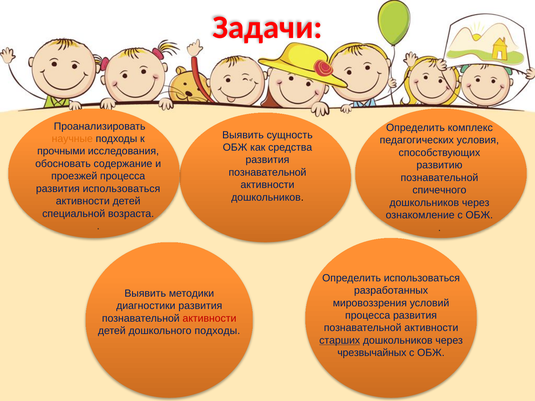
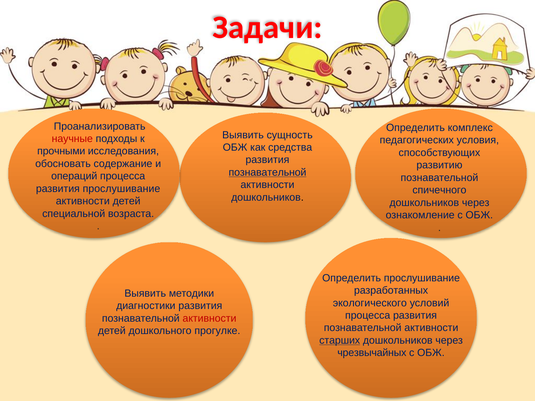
научные colour: orange -> red (72, 139)
познавательной underline: none -> present (268, 172)
проезжей: проезжей -> операций (74, 176)
развития использоваться: использоваться -> прослушивание (121, 189)
Определить использоваться: использоваться -> прослушивание (422, 278)
мировоззрения: мировоззрения -> экологического (370, 303)
дошкольного подходы: подходы -> прогулке (217, 331)
